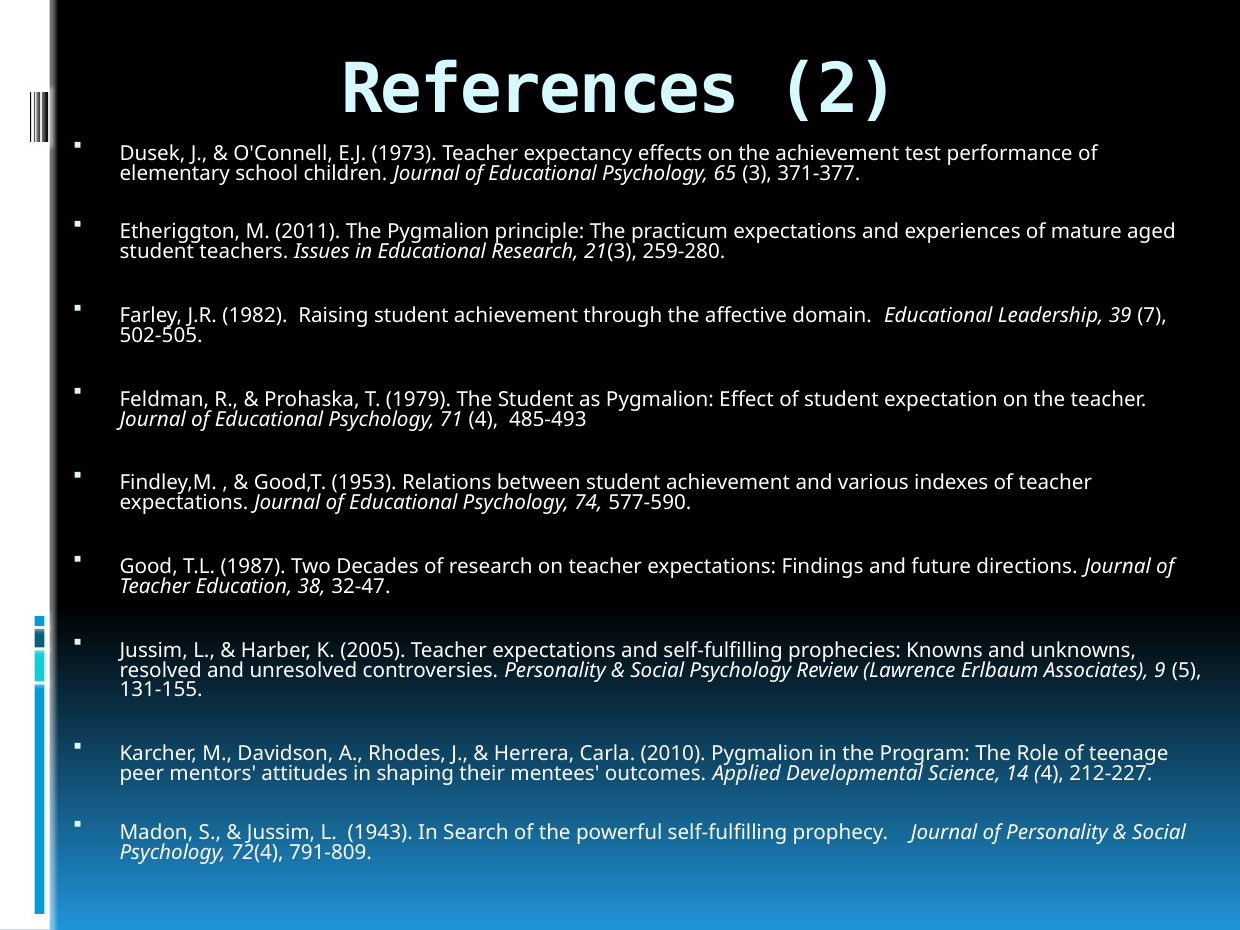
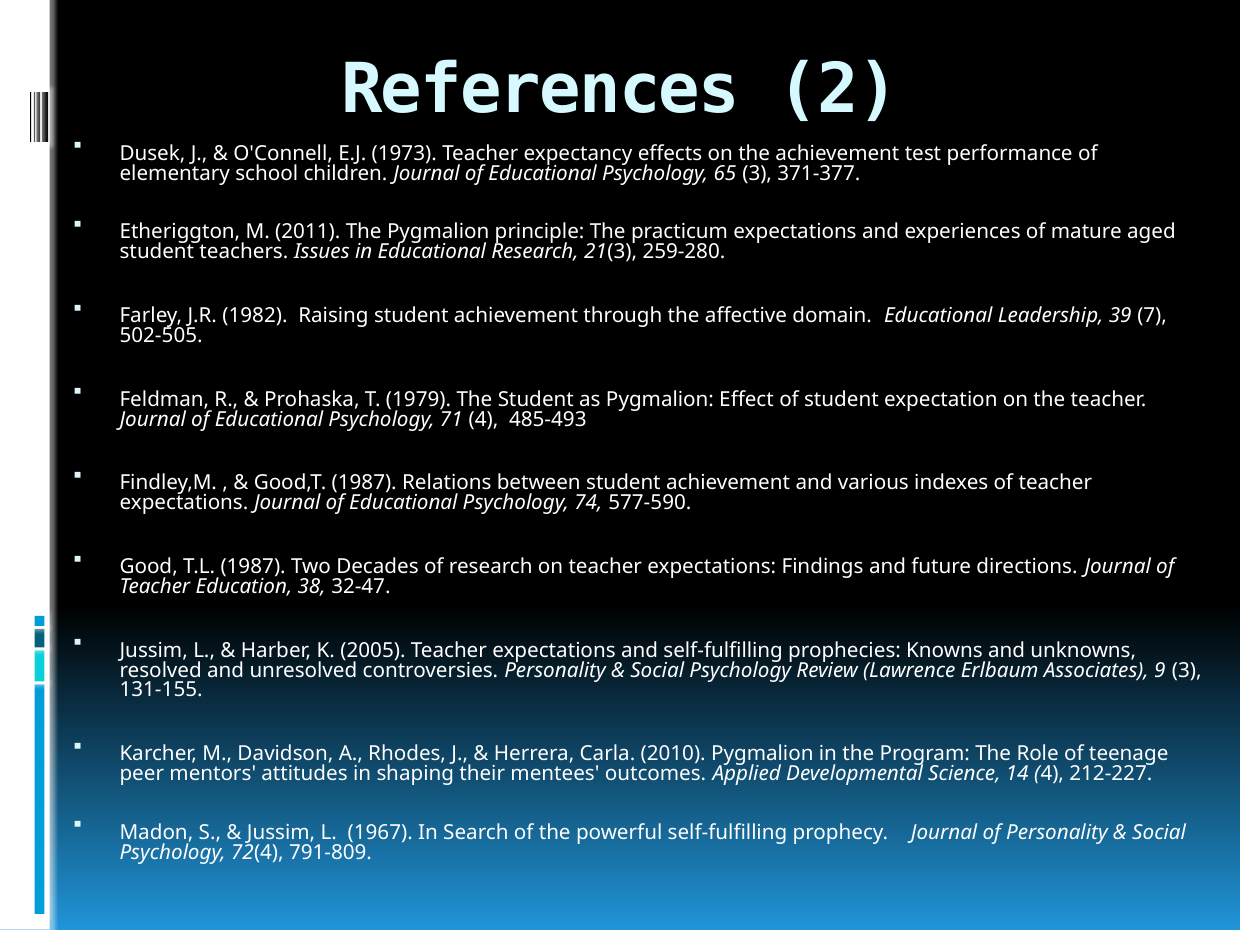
Good,T 1953: 1953 -> 1987 (364, 483)
9 5: 5 -> 3 (1187, 670)
1943: 1943 -> 1967 (380, 833)
